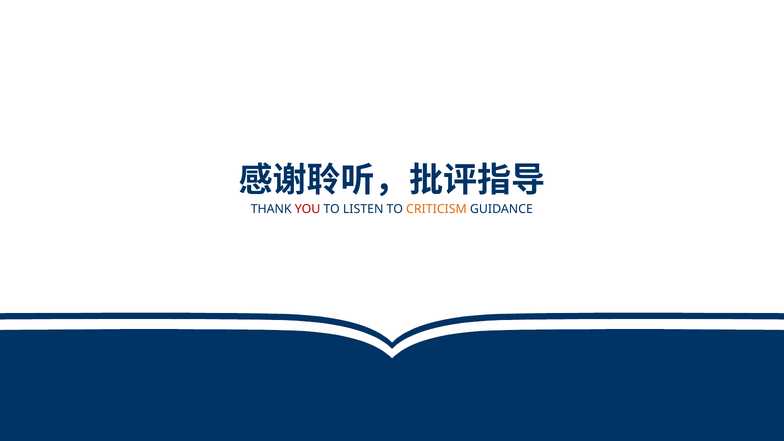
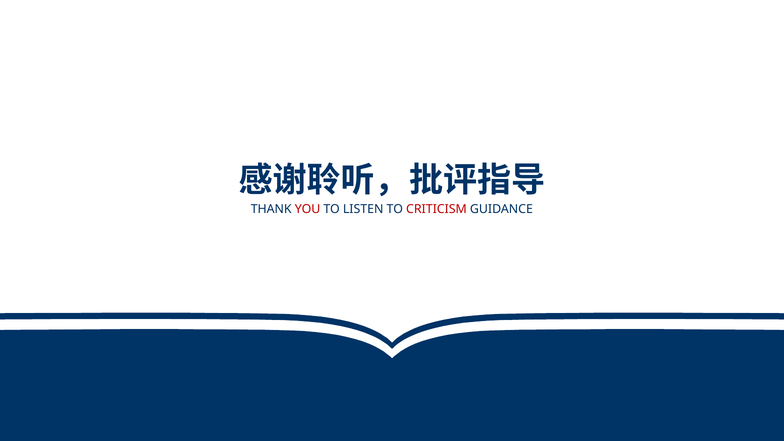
CRITICISM colour: orange -> red (436, 209)
